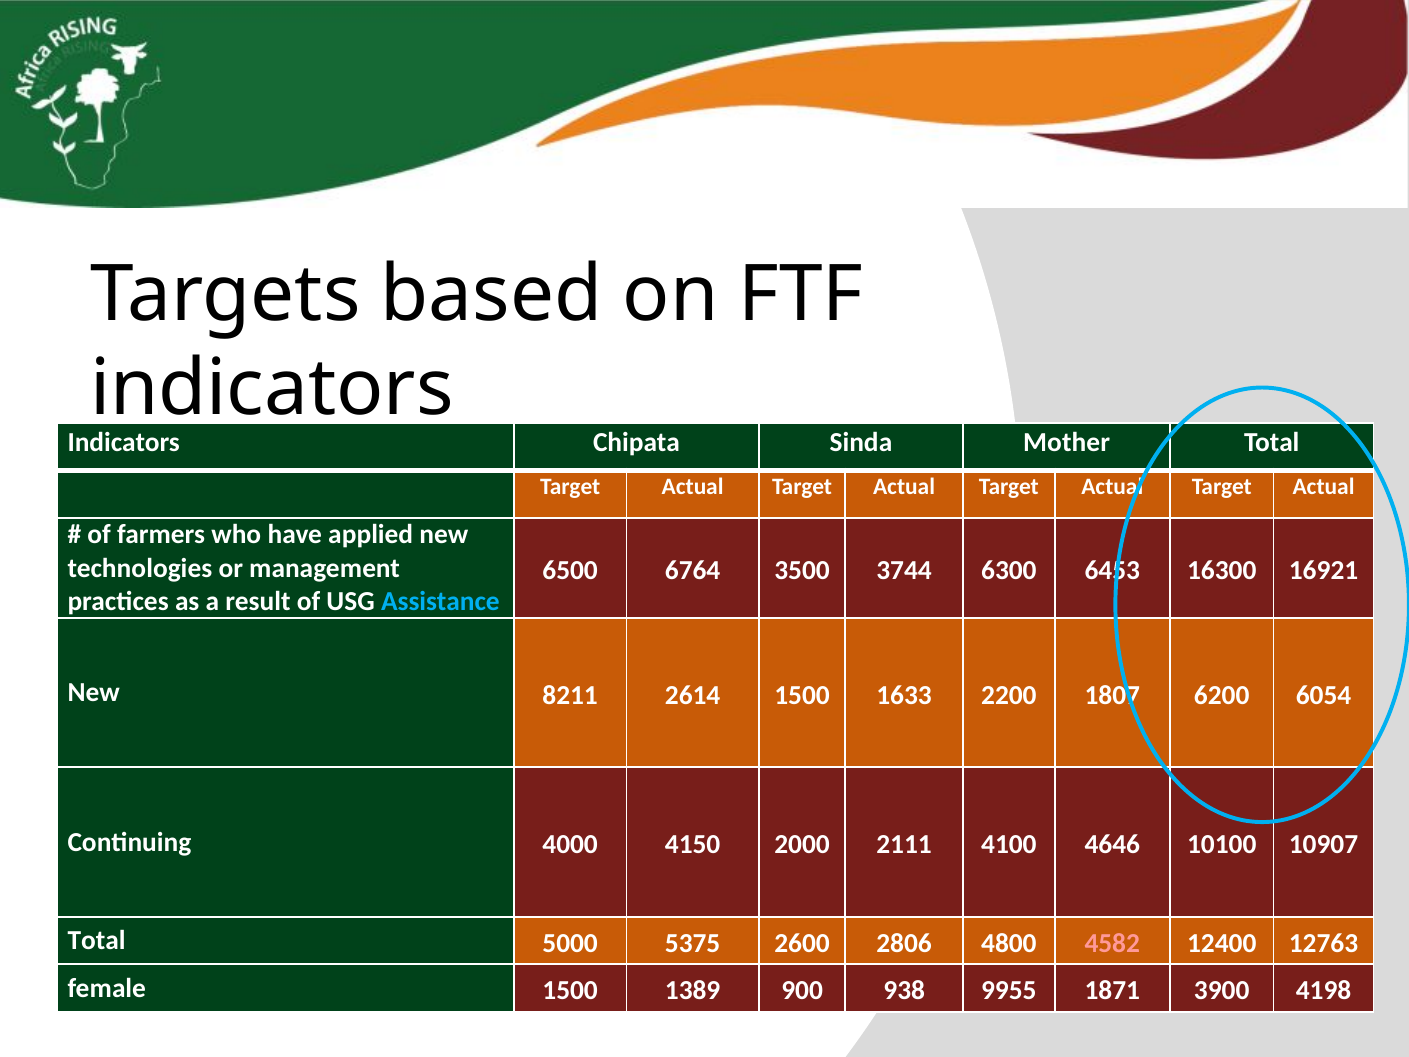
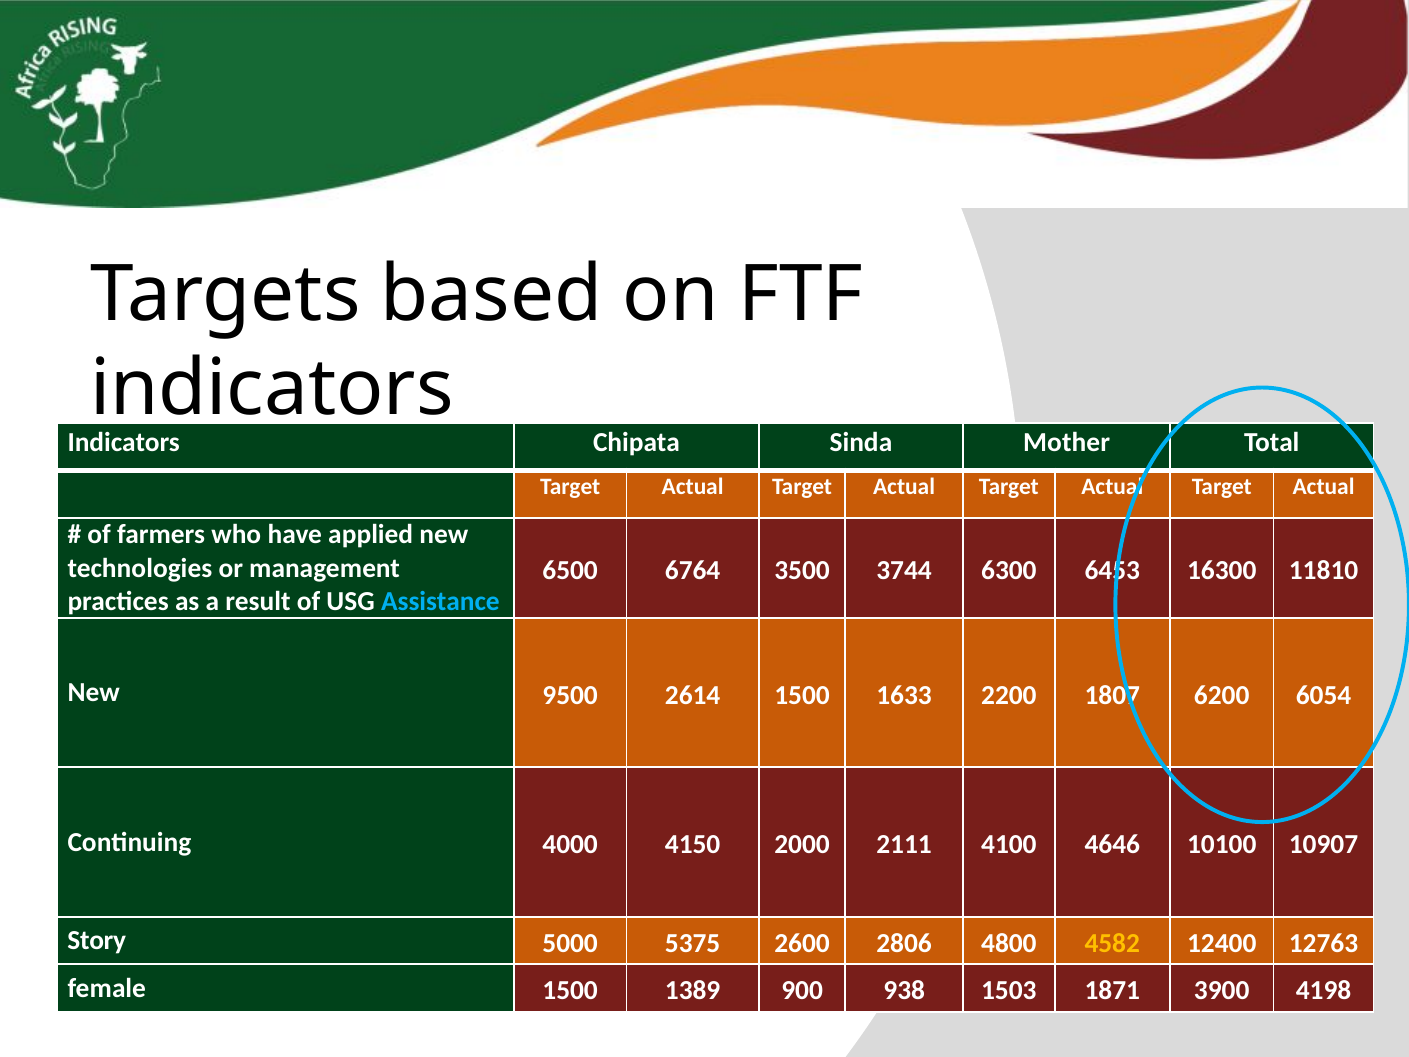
16921: 16921 -> 11810 (1324, 570)
8211: 8211 -> 9500 (570, 695)
Total: Total -> Story (97, 941)
4582 colour: pink -> yellow (1112, 943)
9955: 9955 -> 1503 (1009, 991)
